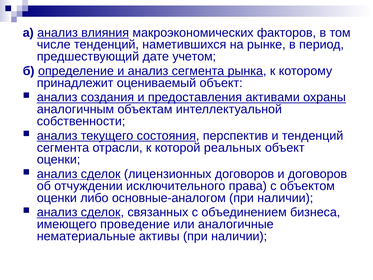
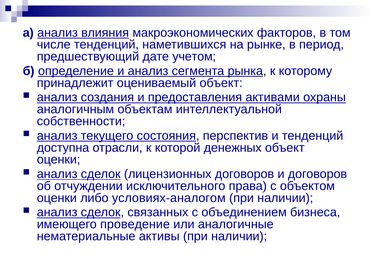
сегмента: сегмента -> доступна (63, 148)
реальных: реальных -> денежных (233, 148)
основные-аналогом: основные-аналогом -> условиях-аналогом (169, 198)
